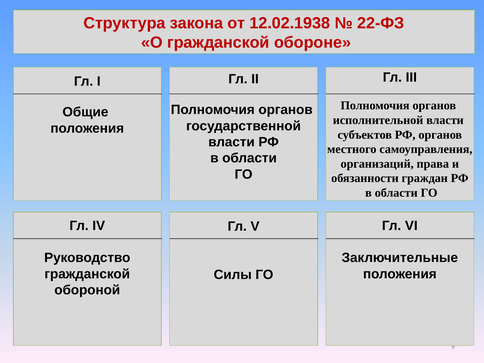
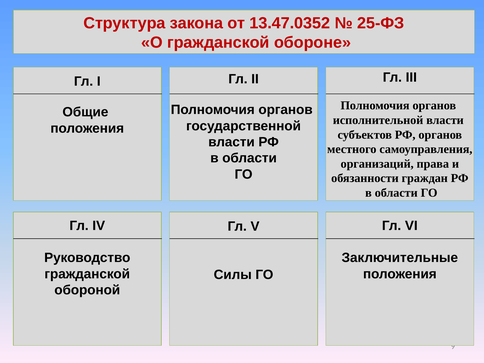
12.02.1938: 12.02.1938 -> 13.47.0352 (290, 23)
22-ФЗ: 22-ФЗ -> 25-ФЗ (381, 23)
